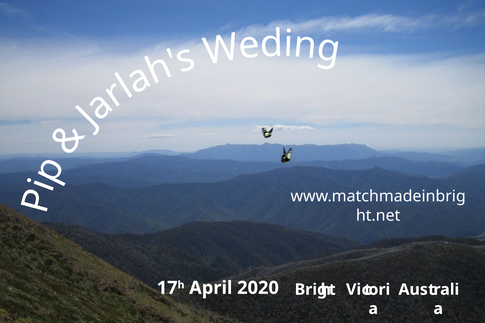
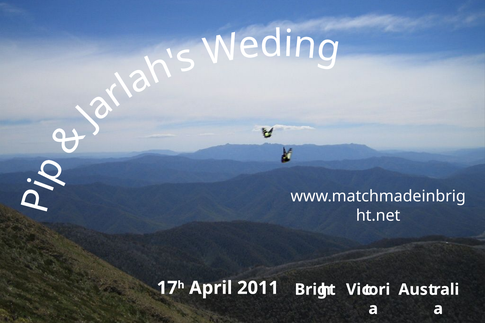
2020: 2020 -> 2011 (258, 288)
